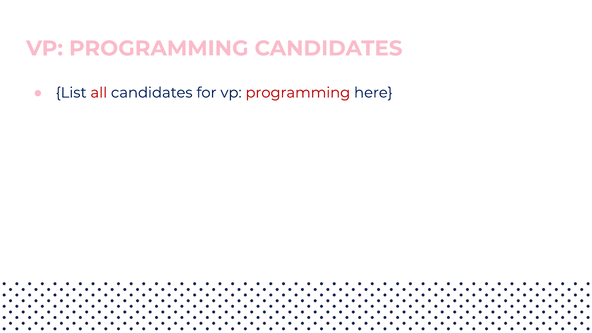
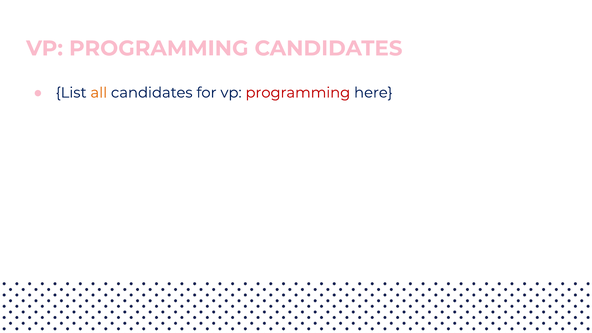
all colour: red -> orange (99, 93)
